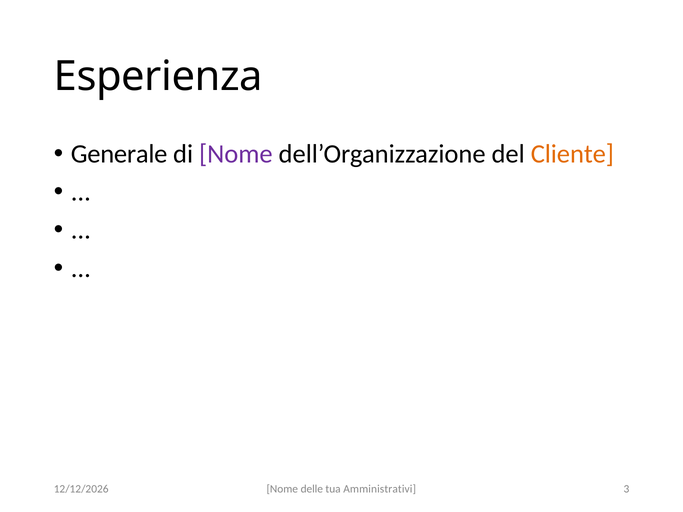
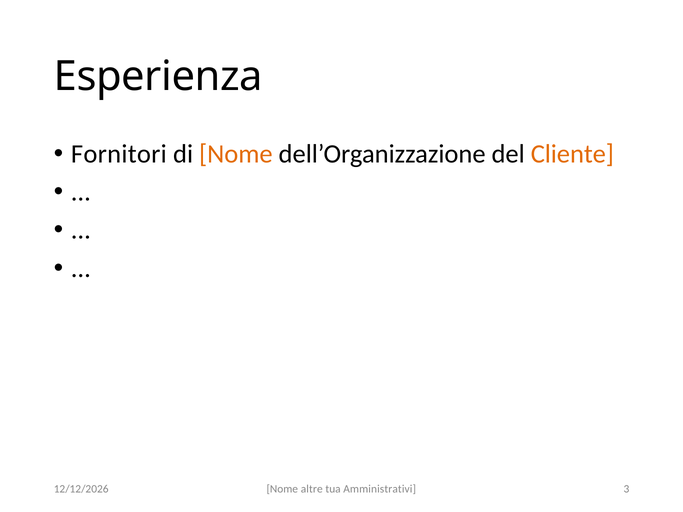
Generale: Generale -> Fornitori (119, 154)
Nome colour: purple -> orange (236, 154)
delle: delle -> altre (312, 489)
